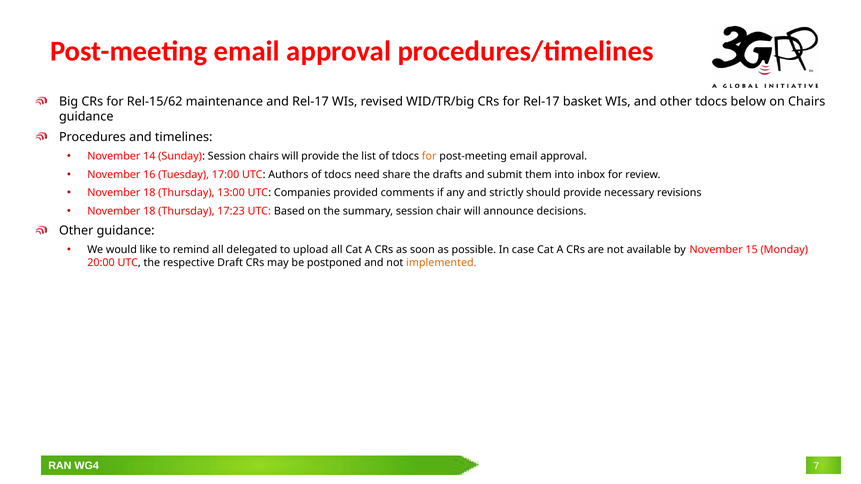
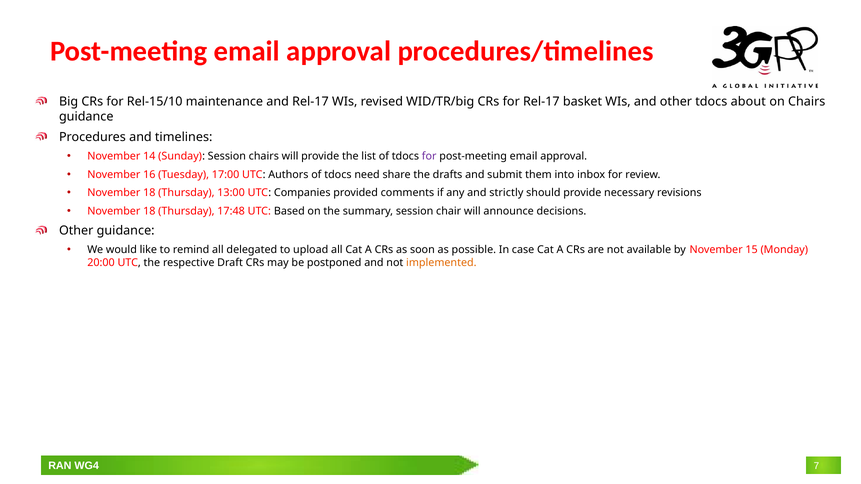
Rel-15/62: Rel-15/62 -> Rel-15/10 (155, 102)
below: below -> about (748, 102)
for colour: orange -> purple (429, 156)
17:23: 17:23 -> 17:48 (231, 211)
